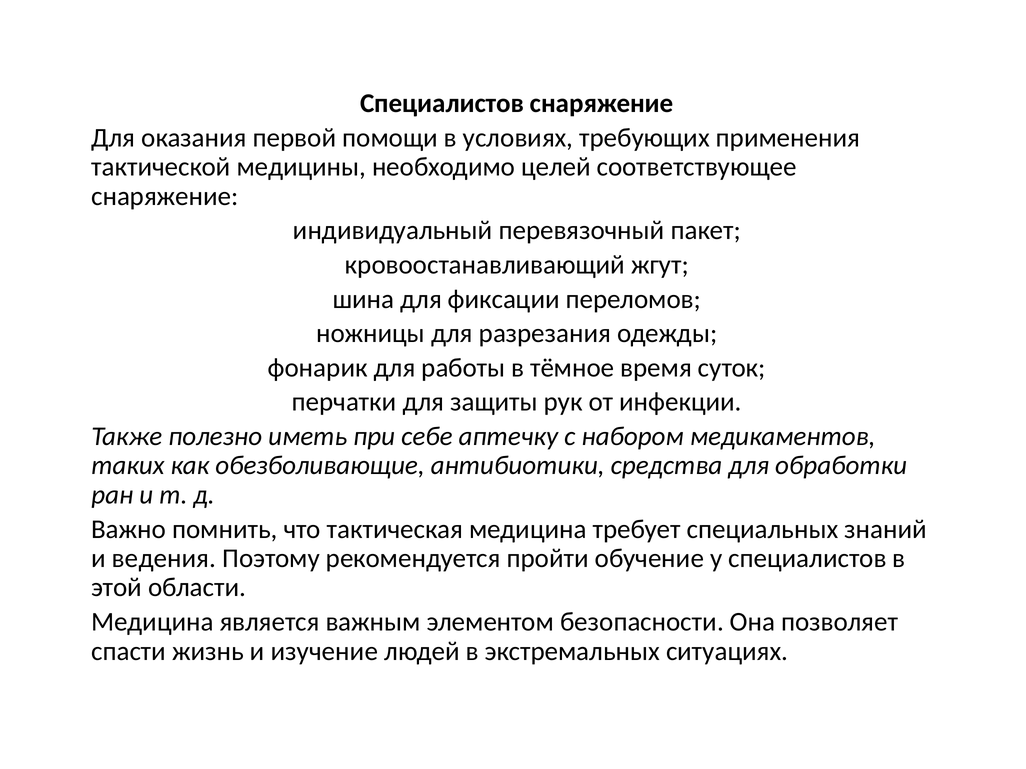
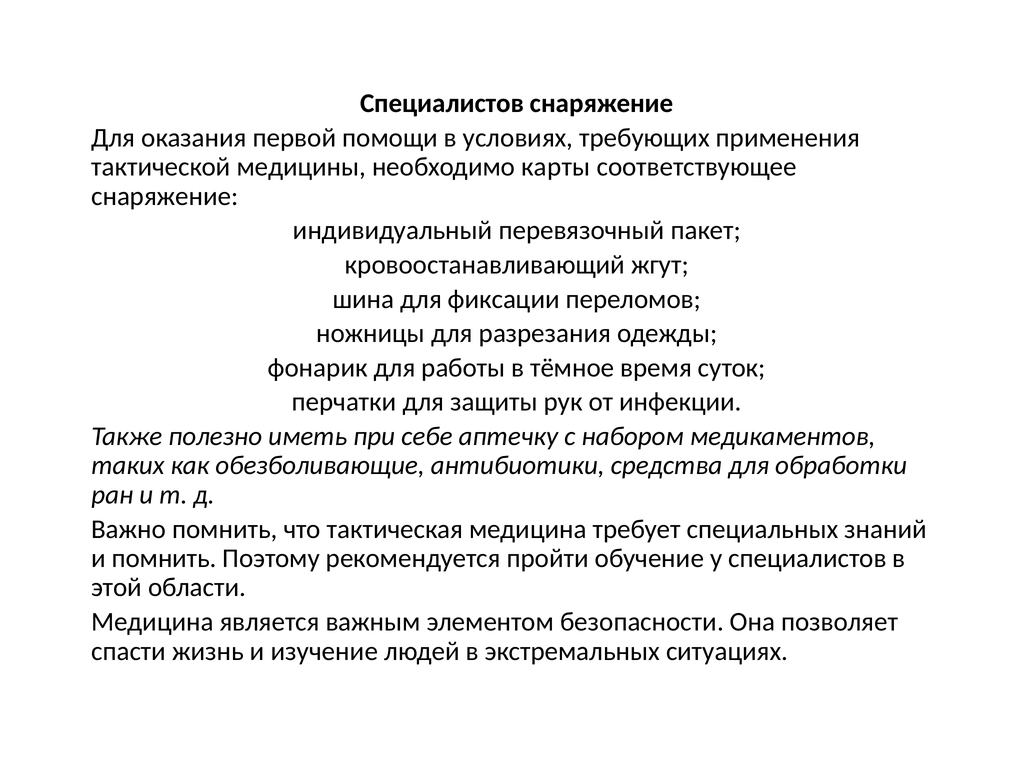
целей: целей -> карты (556, 167)
и ведения: ведения -> помнить (164, 559)
